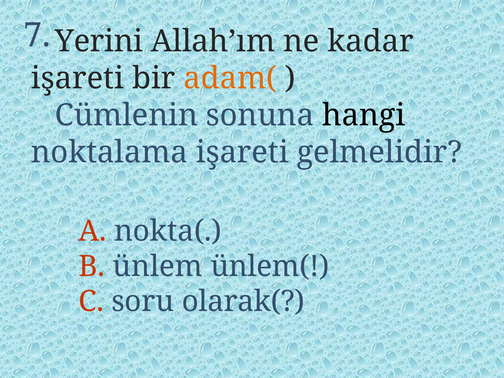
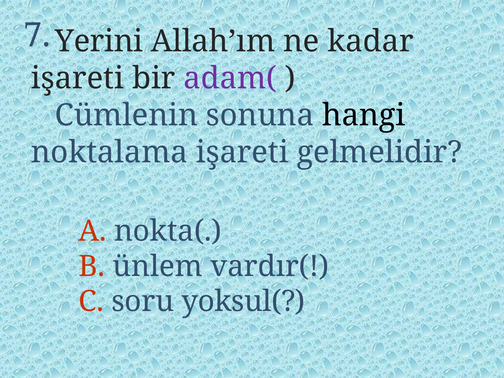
adam( colour: orange -> purple (230, 78)
ünlem(: ünlem( -> vardır( (270, 266)
olarak(: olarak( -> yoksul( (243, 302)
